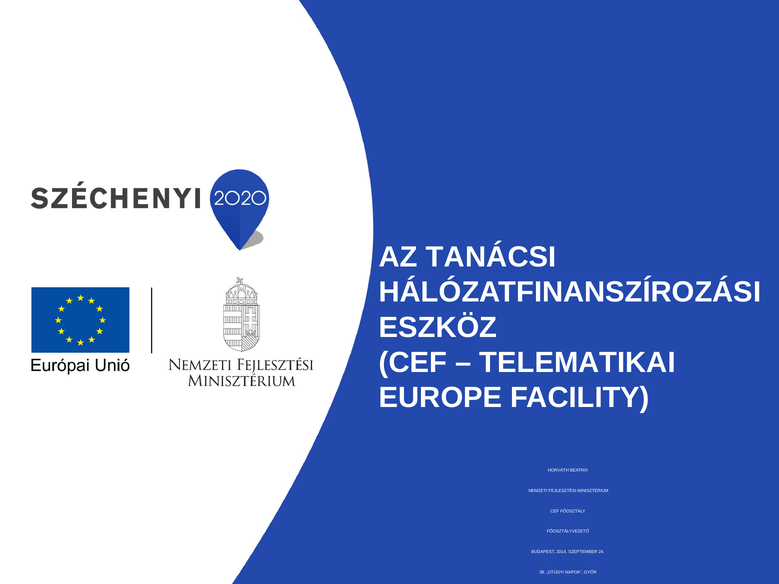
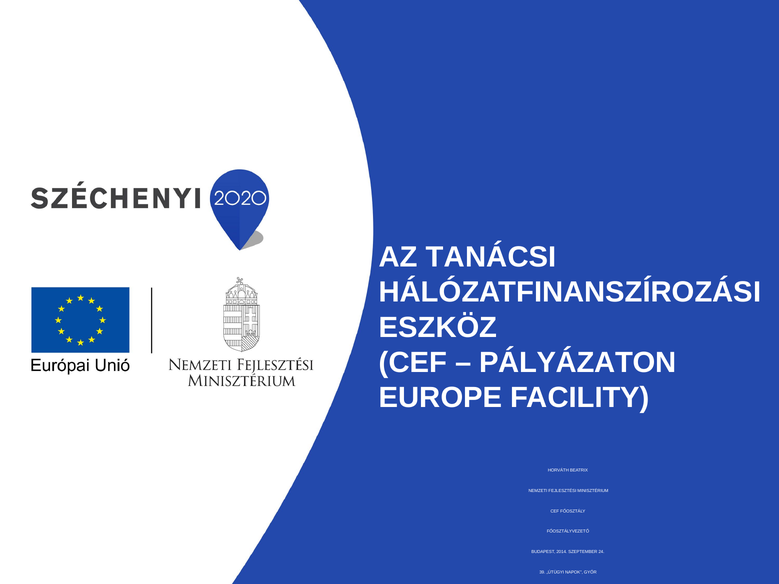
TELEMATIKAI: TELEMATIKAI -> PÁLYÁZATON (578, 363)
